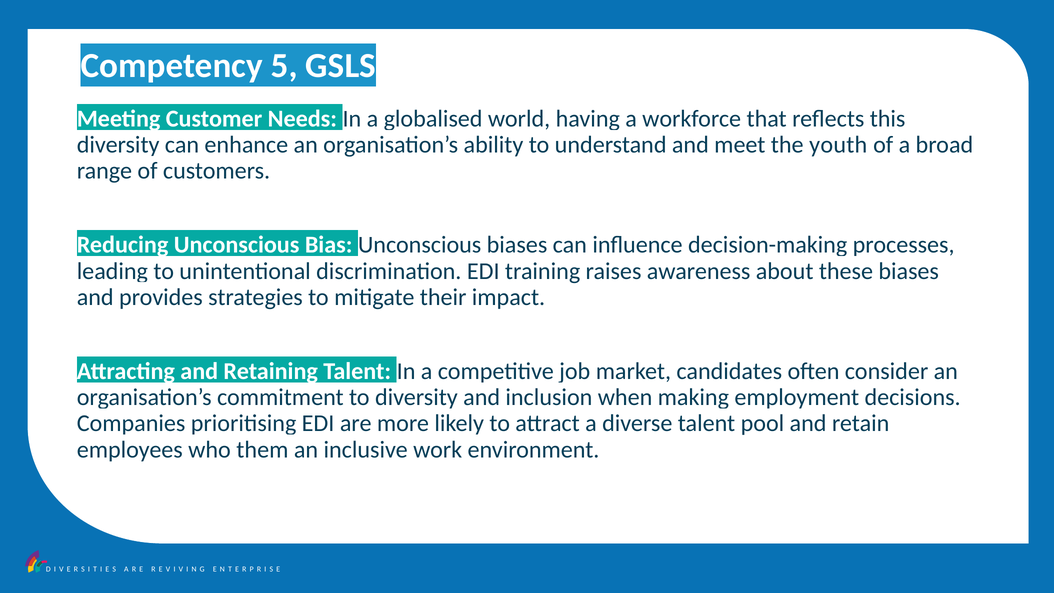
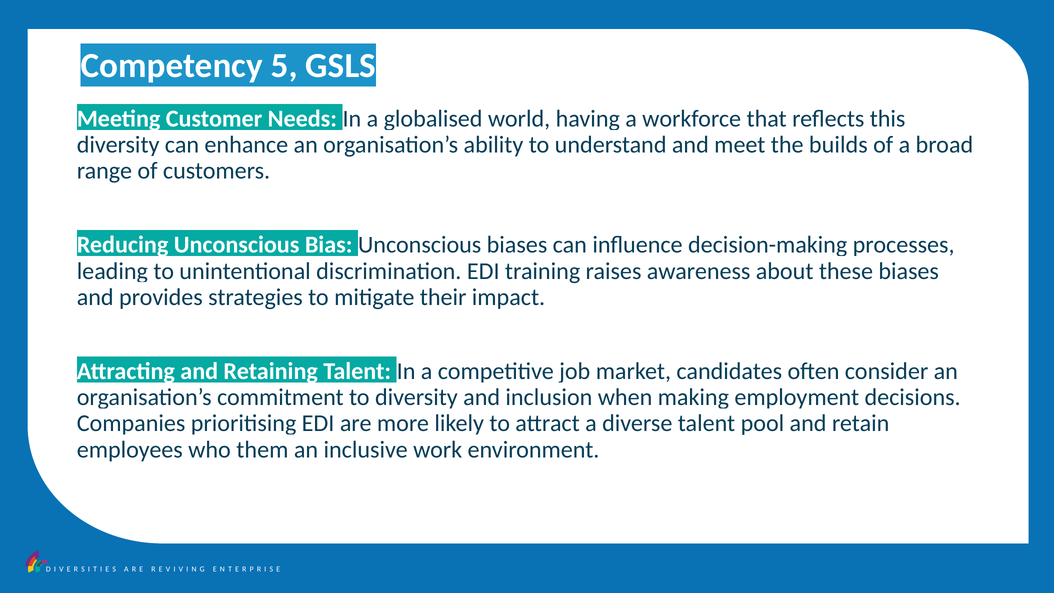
youth: youth -> builds (838, 145)
